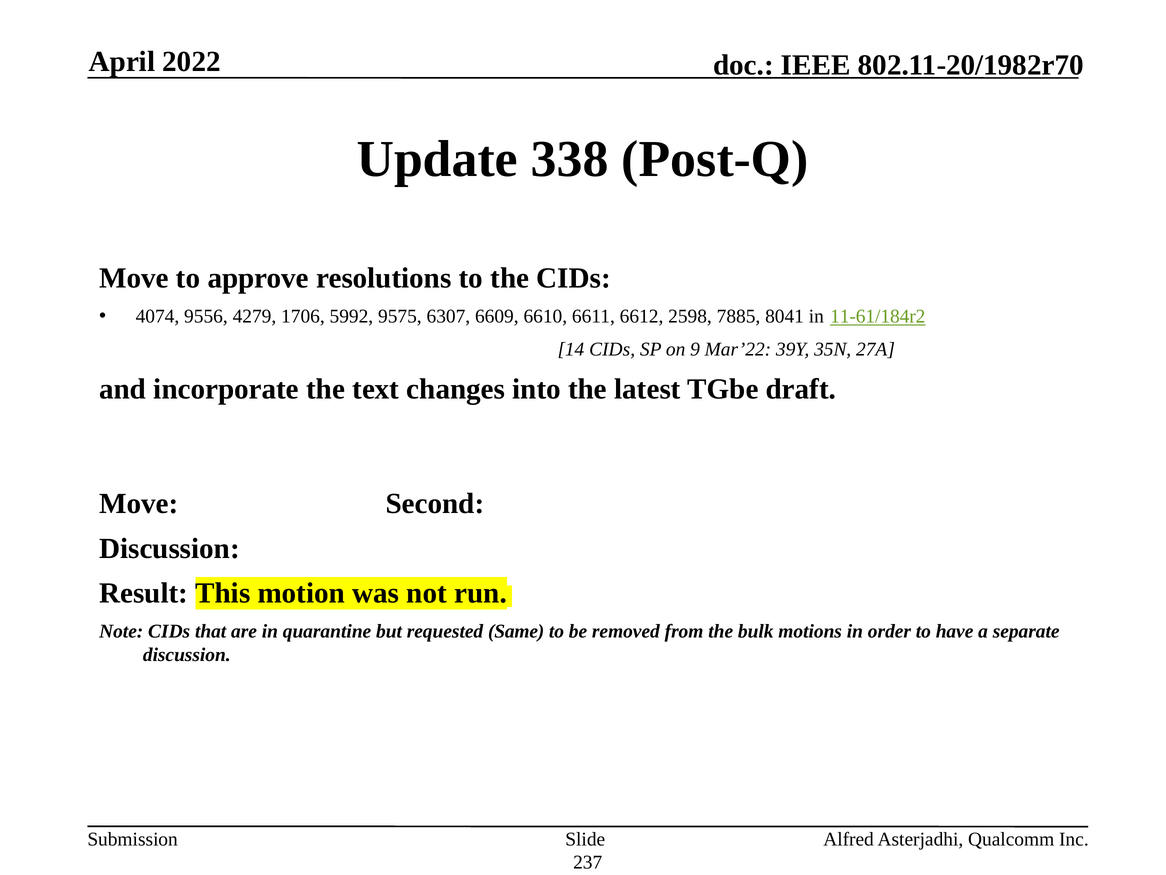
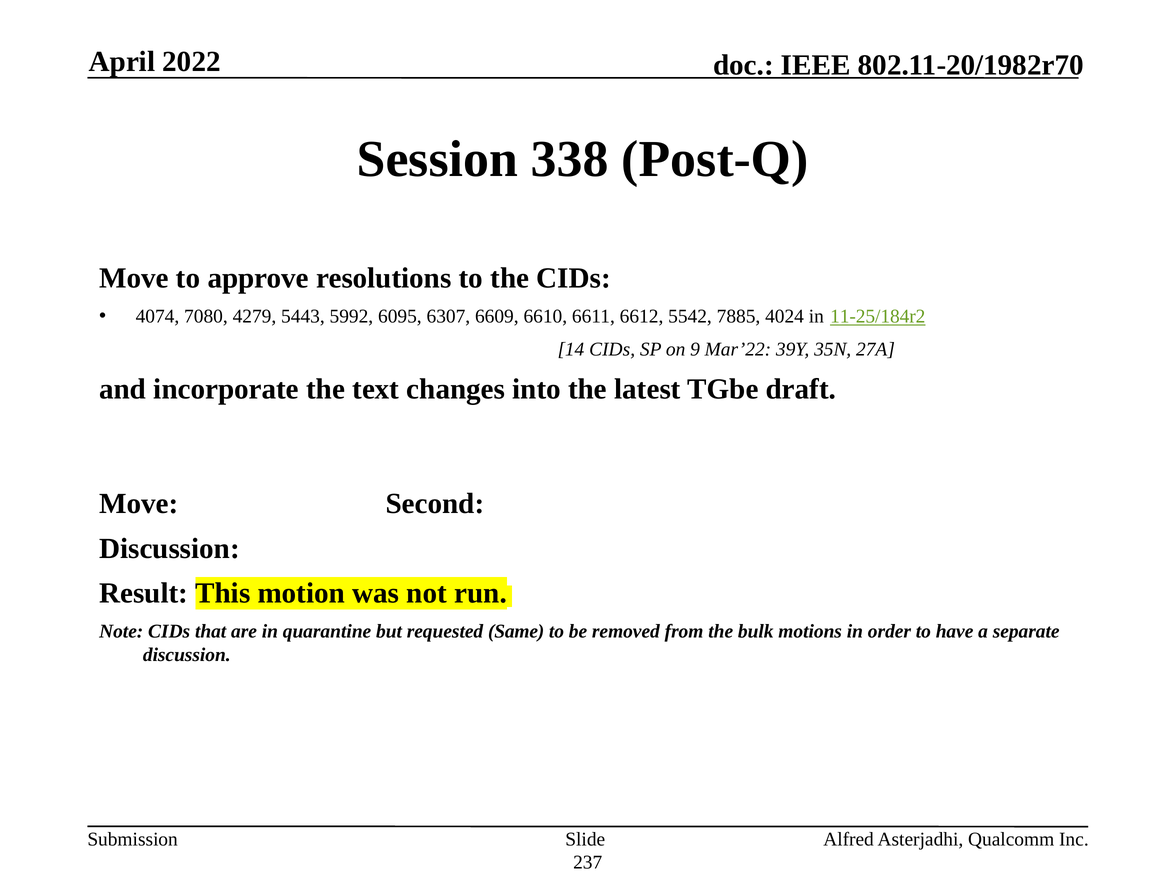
Update: Update -> Session (437, 159)
9556: 9556 -> 7080 (206, 316)
1706: 1706 -> 5443 (303, 316)
9575: 9575 -> 6095 (400, 316)
2598: 2598 -> 5542 (690, 316)
8041: 8041 -> 4024 (785, 316)
11-61/184r2: 11-61/184r2 -> 11-25/184r2 (878, 316)
